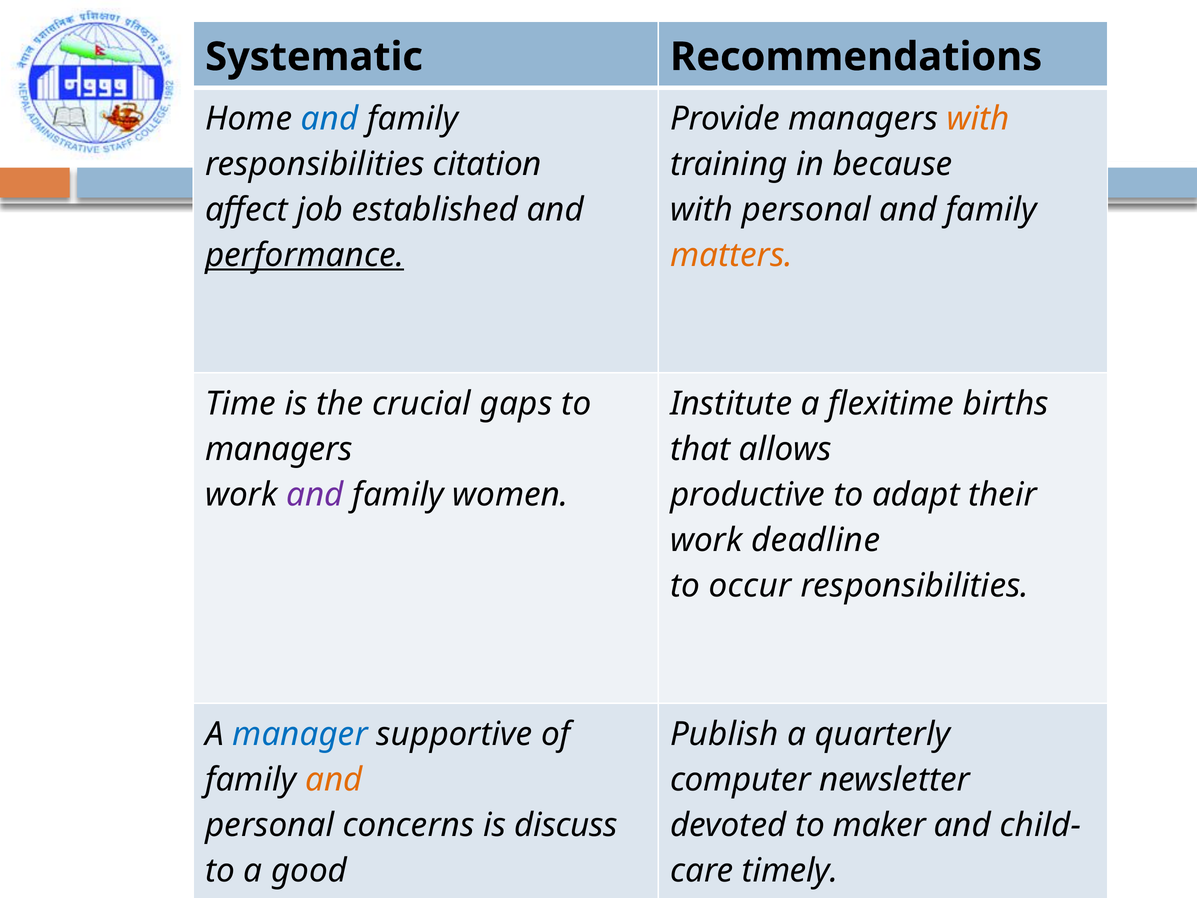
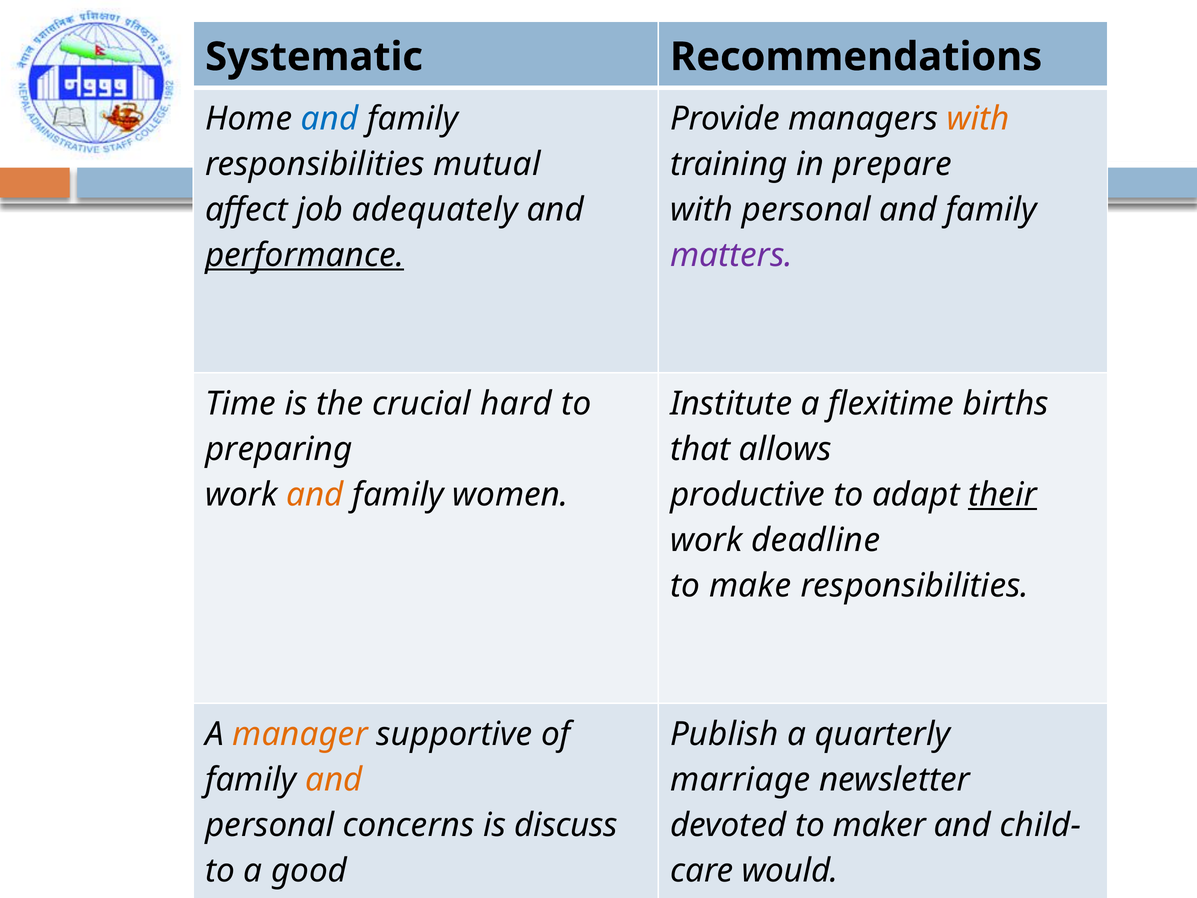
citation: citation -> mutual (487, 164)
because: because -> prepare (892, 164)
established: established -> adequately (435, 210)
matters colour: orange -> purple (731, 255)
gaps: gaps -> hard (516, 403)
managers: managers -> preparing (279, 449)
and colour: purple -> orange (315, 494)
their underline: none -> present (1002, 494)
occur: occur -> make (750, 585)
manager colour: blue -> orange (300, 734)
computer: computer -> marriage (740, 779)
timely: timely -> would (790, 870)
